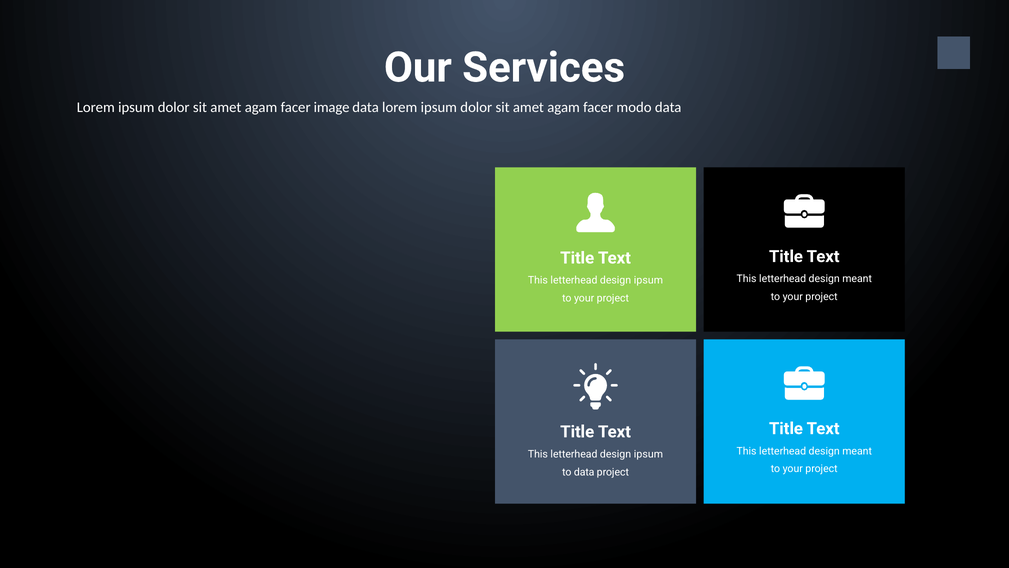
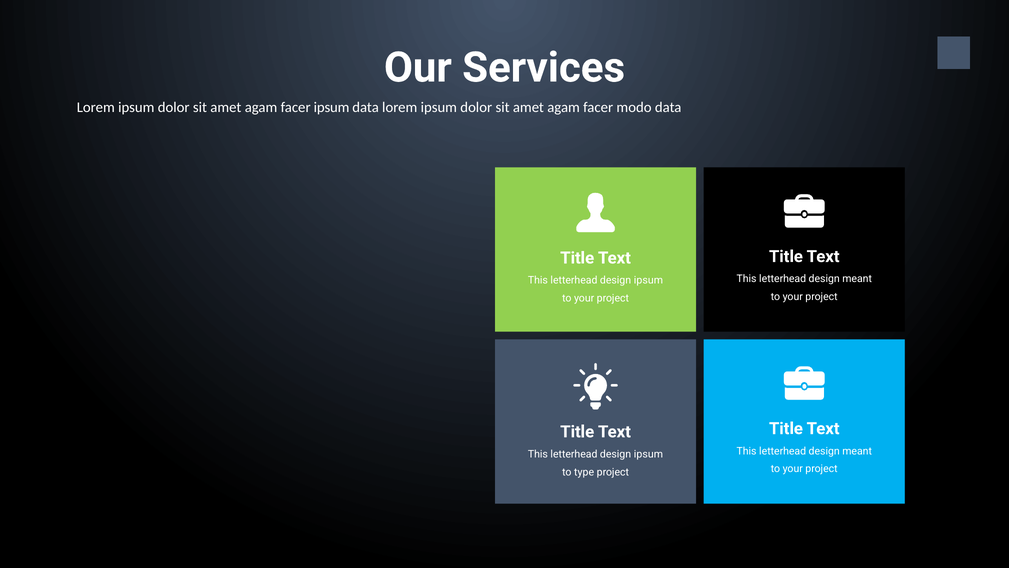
facer image: image -> ipsum (332, 108)
to data: data -> type (584, 472)
